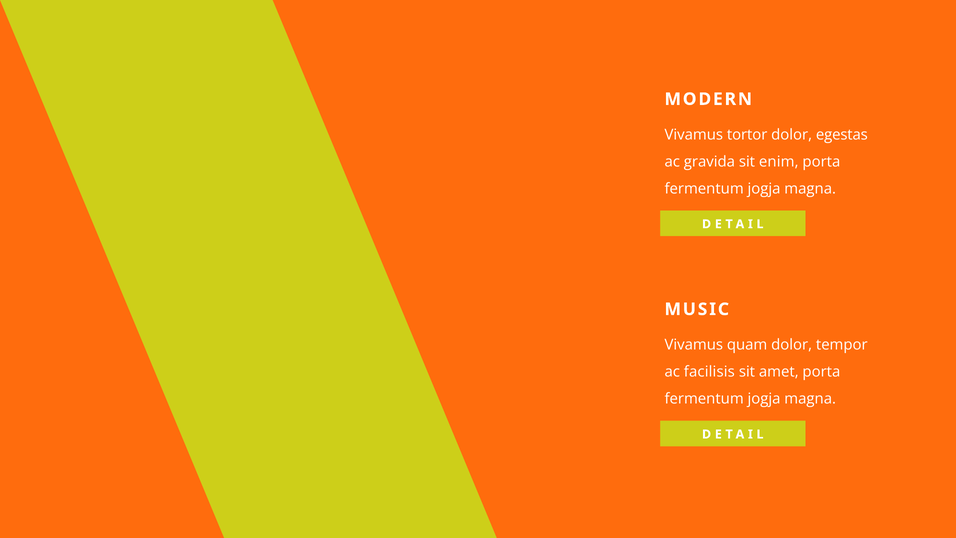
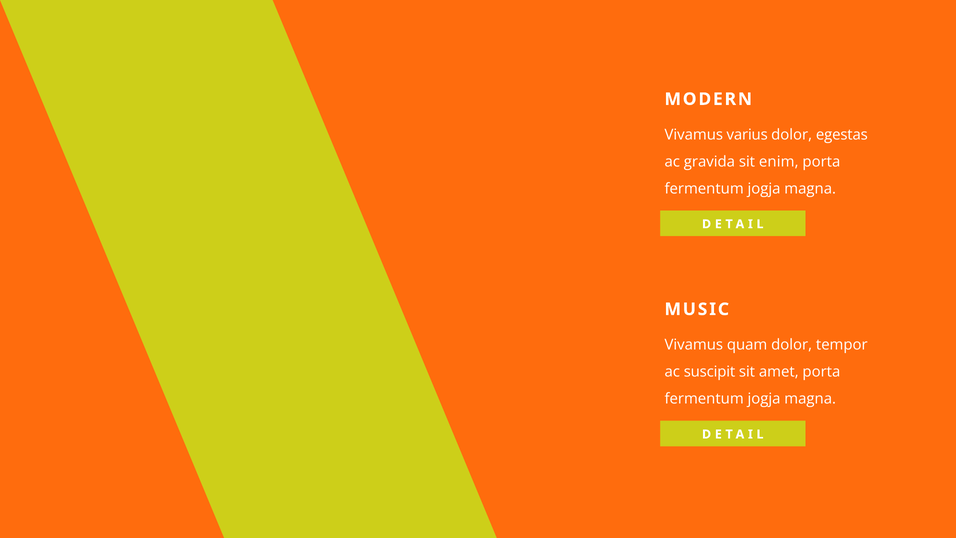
tortor: tortor -> varius (747, 135)
facilisis: facilisis -> suscipit (709, 372)
